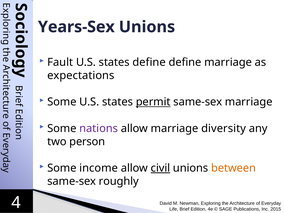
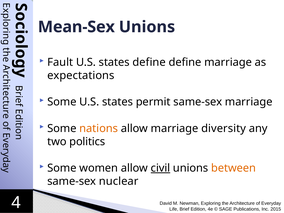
Years-Sex: Years-Sex -> Mean-Sex (76, 27)
permit underline: present -> none (153, 102)
nations colour: purple -> orange (99, 128)
person: person -> politics (87, 142)
income: income -> women (99, 168)
roughly: roughly -> nuclear (119, 181)
